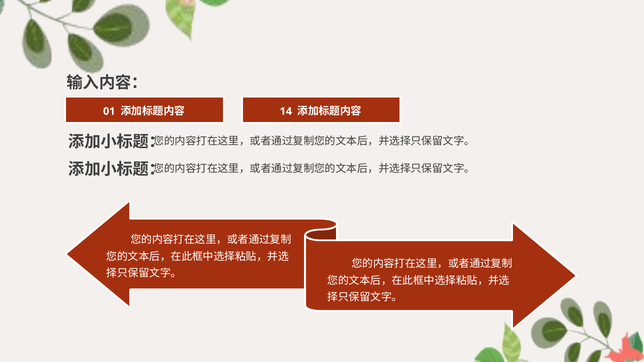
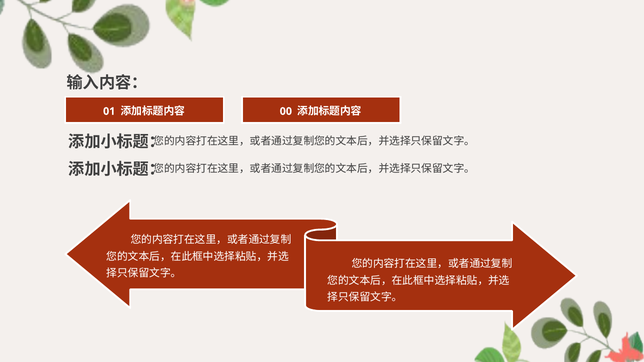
14: 14 -> 00 (286, 111)
